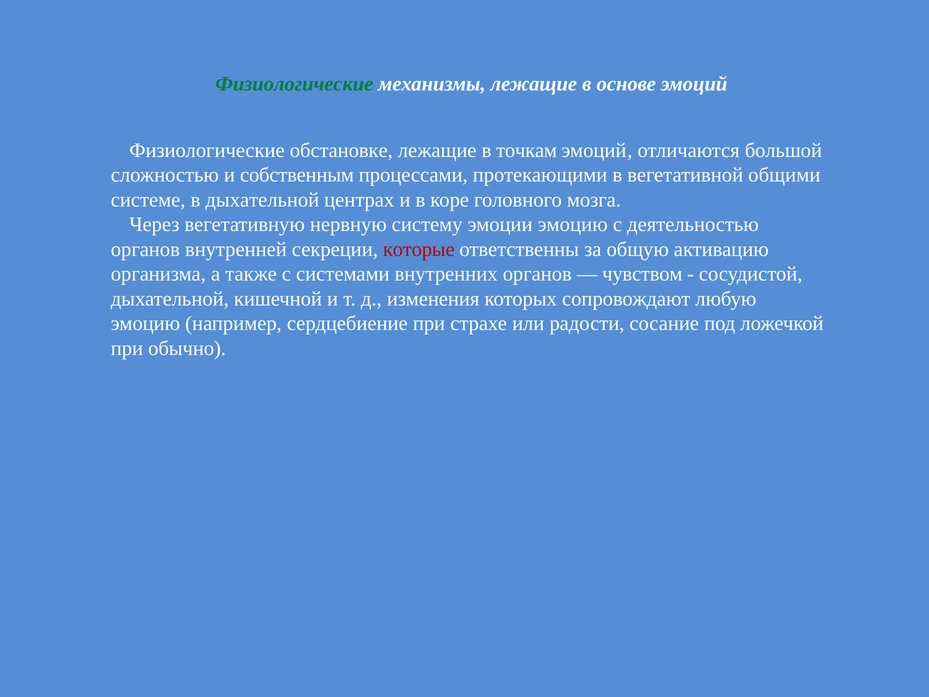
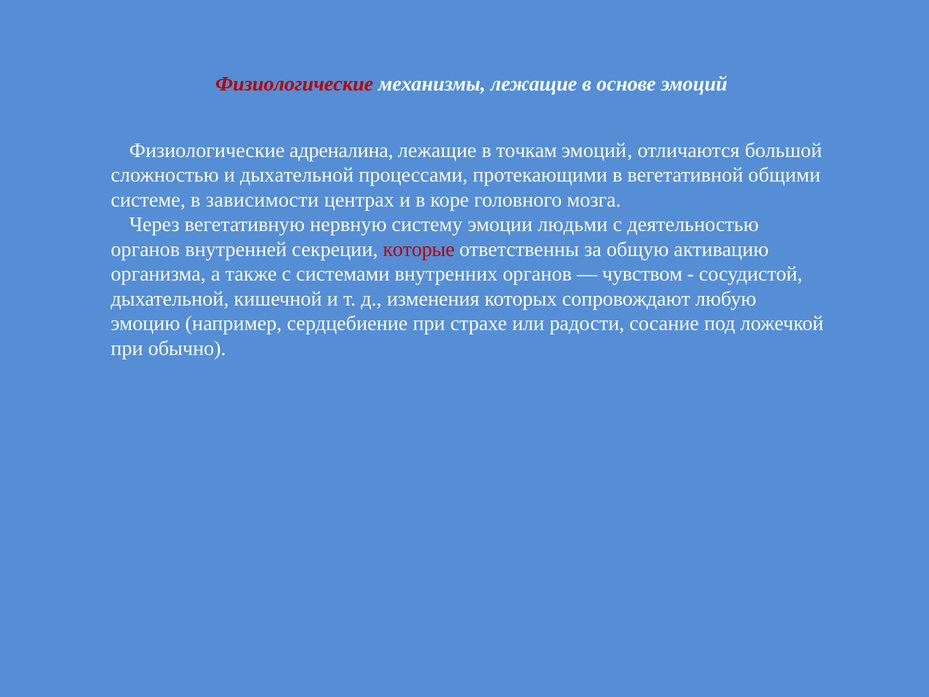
Физиологические colour: green -> red (294, 84)
обстановке: обстановке -> адреналина (341, 150)
и собственным: собственным -> дыхательной (297, 175)
в дыхательной: дыхательной -> зависимости (262, 200)
эмоции эмоцию: эмоцию -> людьми (573, 225)
